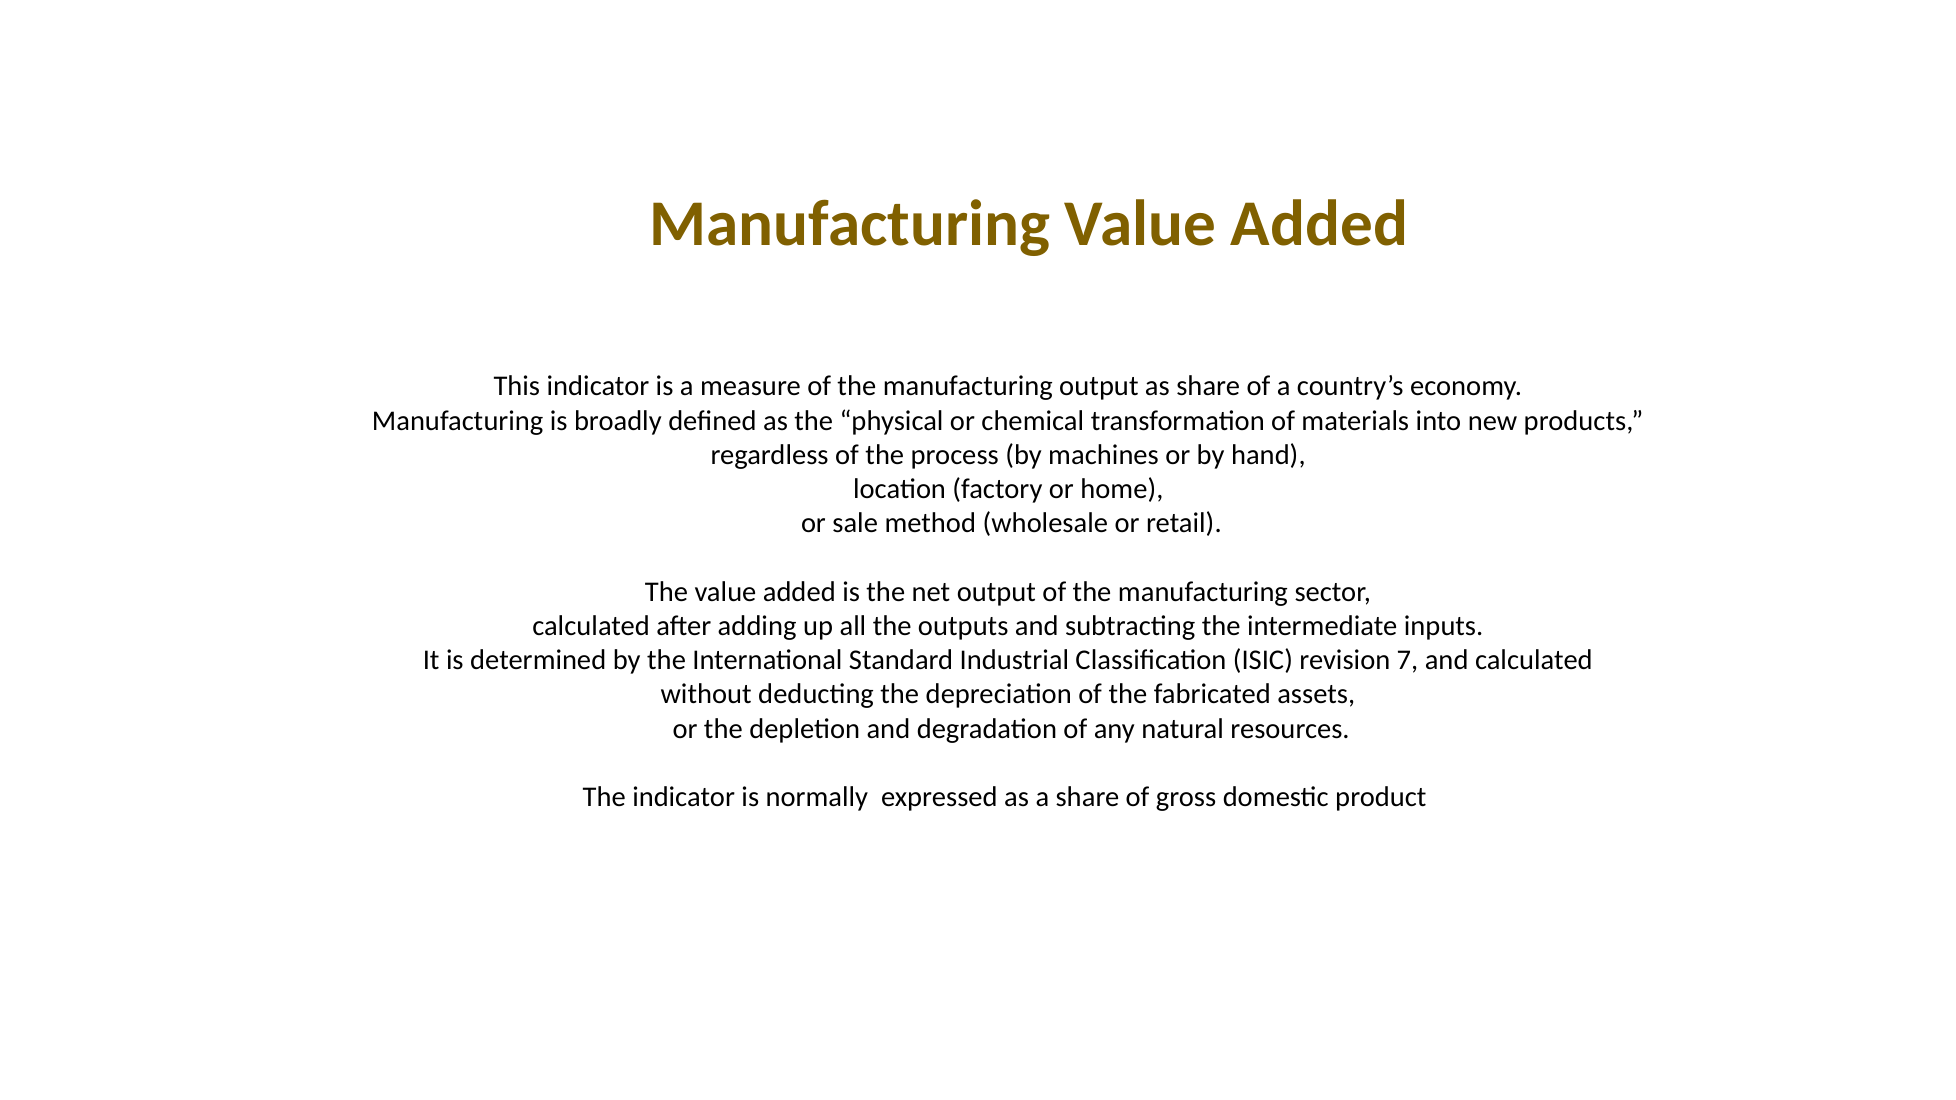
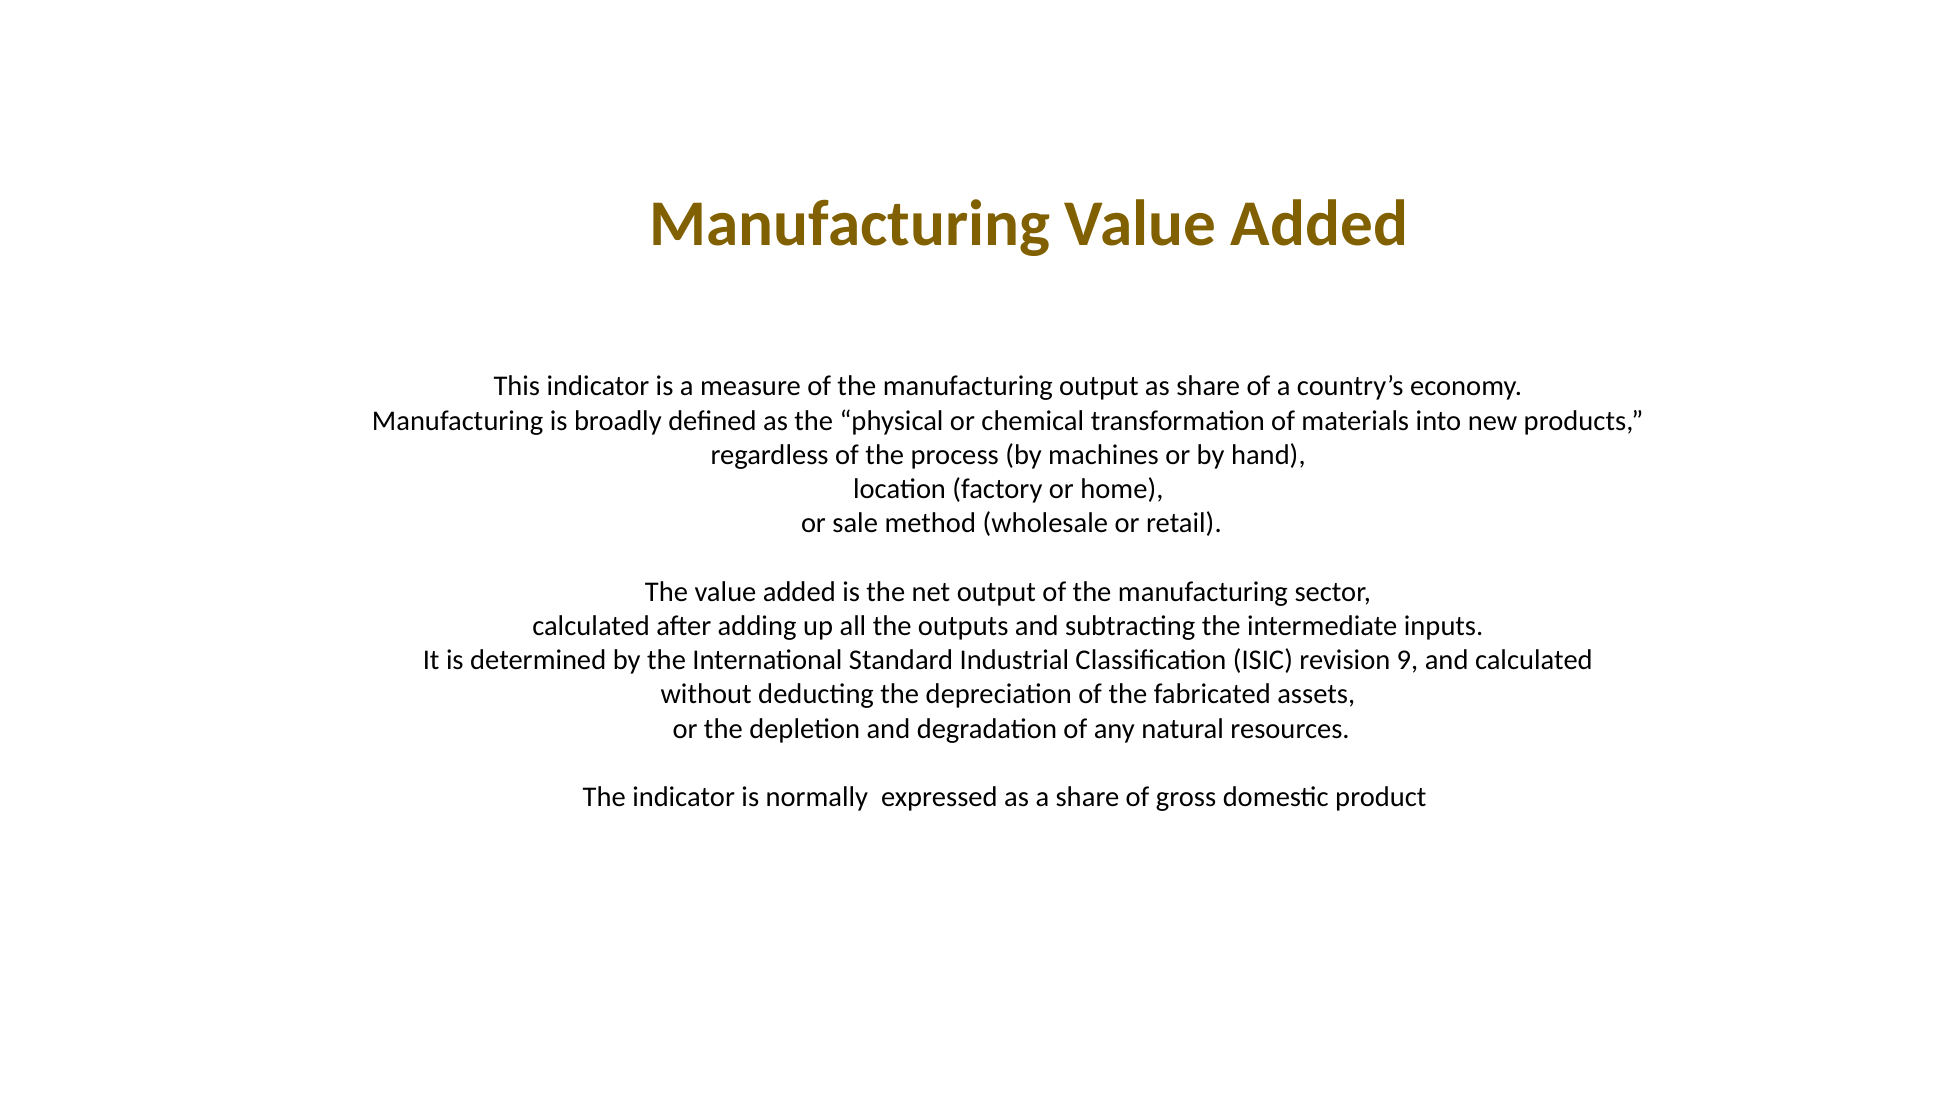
7: 7 -> 9 (1407, 660)
